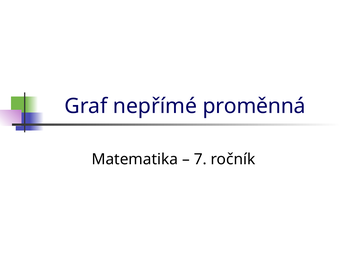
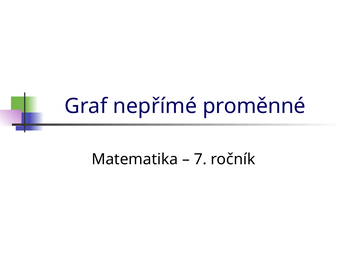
proměnná: proměnná -> proměnné (254, 106)
